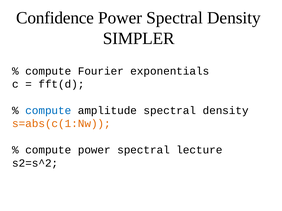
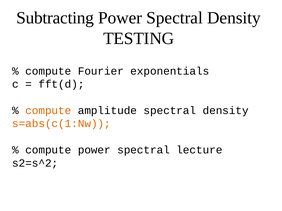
Confidence: Confidence -> Subtracting (55, 18)
SIMPLER: SIMPLER -> TESTING (139, 39)
compute colour: blue -> orange (48, 111)
